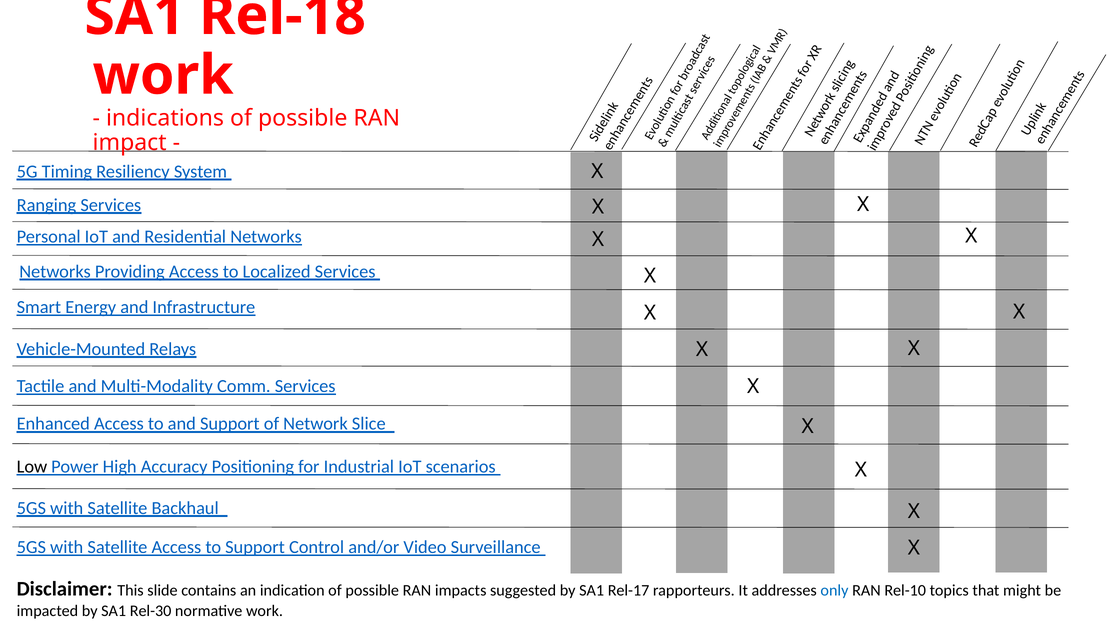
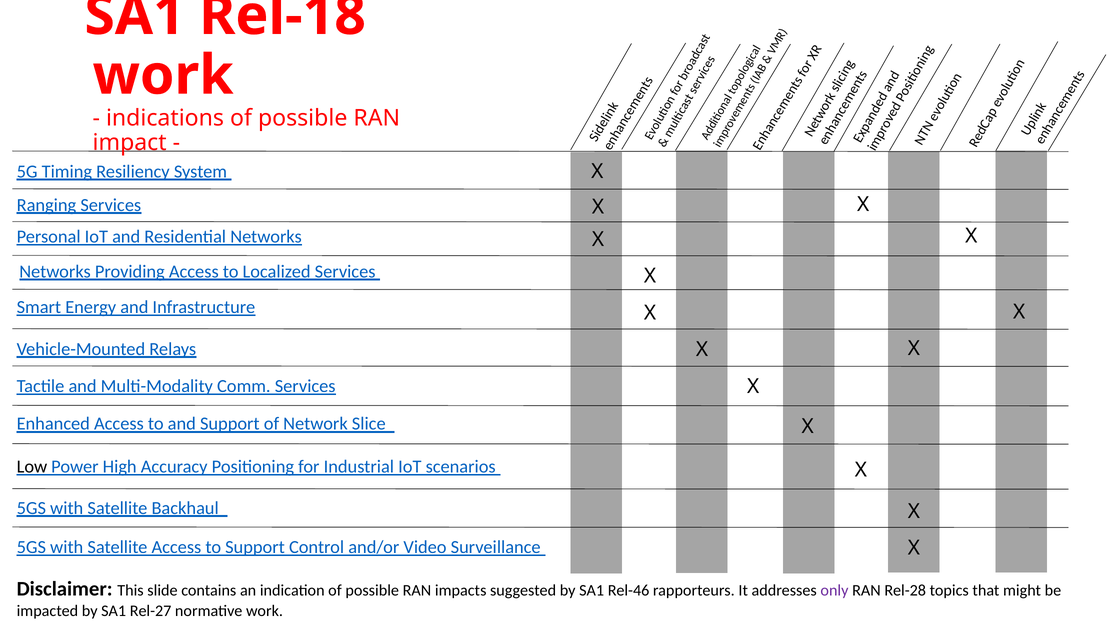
Rel-17: Rel-17 -> Rel-46 (629, 591)
only colour: blue -> purple (834, 591)
Rel-10: Rel-10 -> Rel-28 (905, 591)
Rel-30: Rel-30 -> Rel-27 (151, 612)
